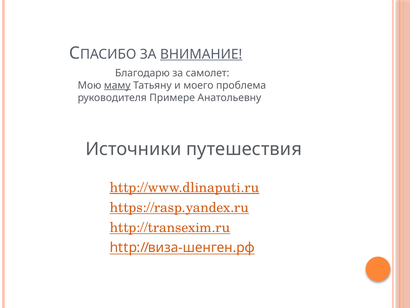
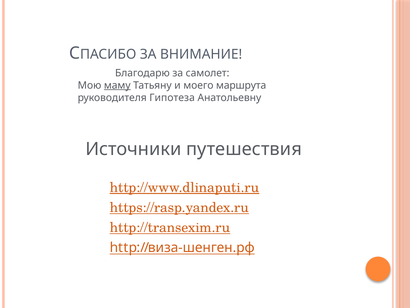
ВНИМАНИЕ underline: present -> none (201, 54)
проблема: проблема -> маршрута (241, 85)
Примере: Примере -> Гипотеза (172, 98)
